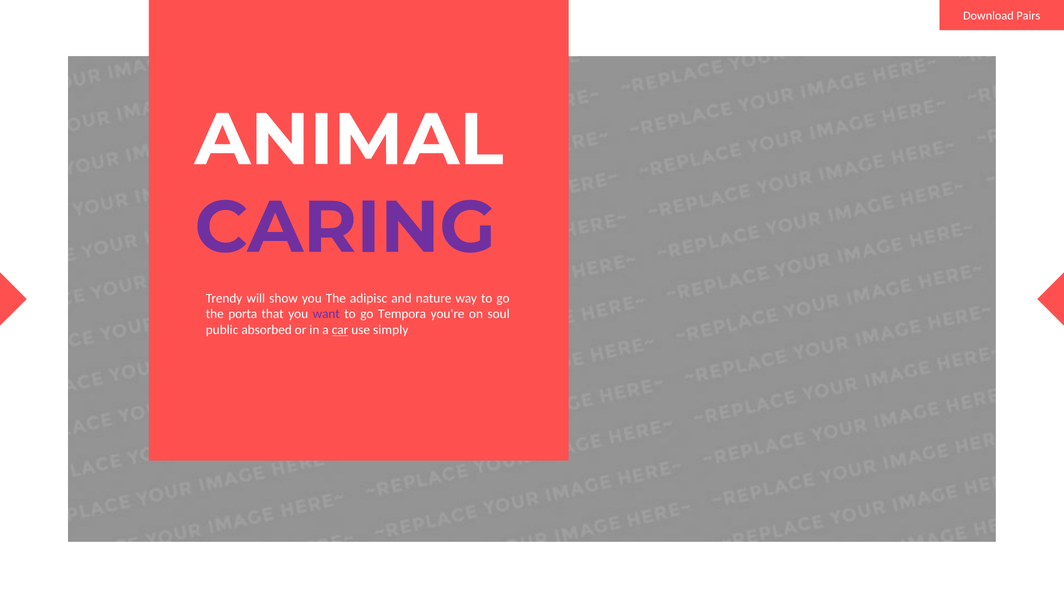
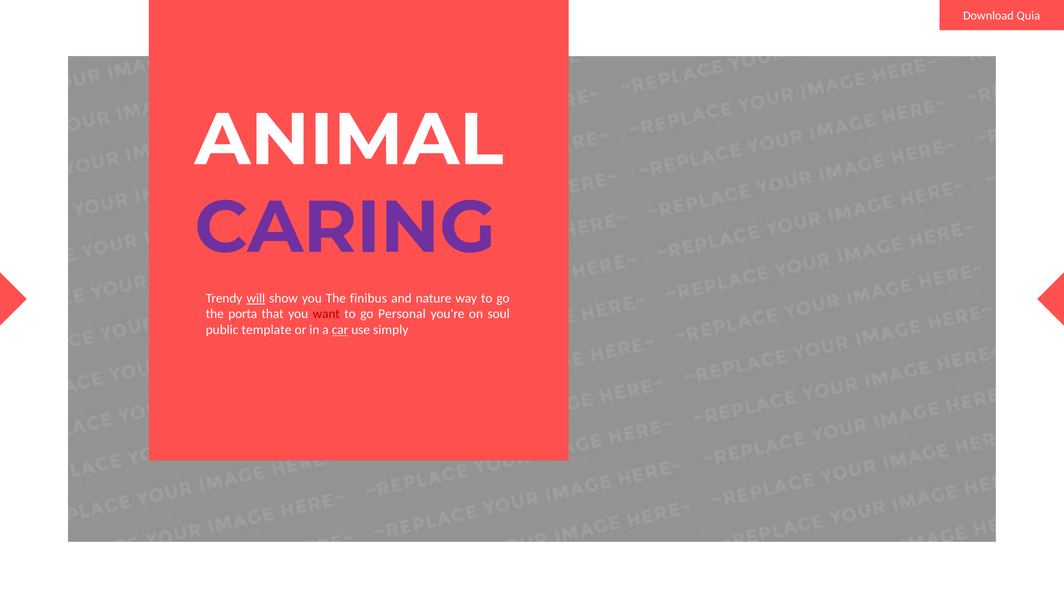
Pairs: Pairs -> Quia (1028, 16)
will underline: none -> present (256, 298)
adipisc: adipisc -> finibus (369, 298)
want colour: purple -> red (326, 314)
Tempora: Tempora -> Personal (402, 314)
absorbed: absorbed -> template (267, 330)
